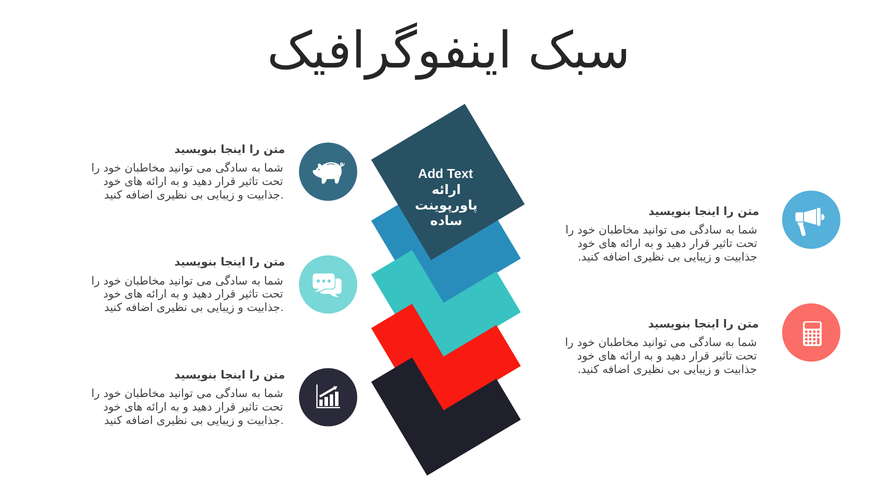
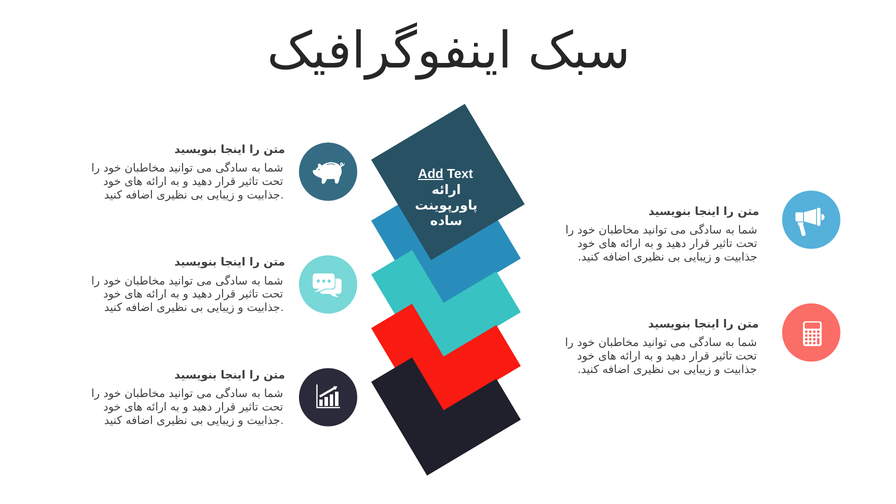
Add underline: none -> present (431, 174)
